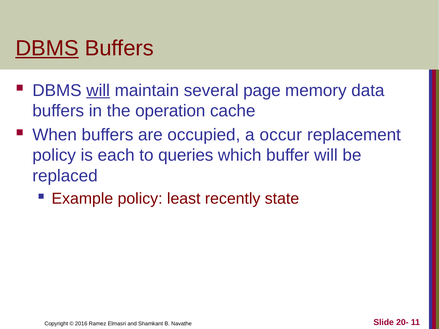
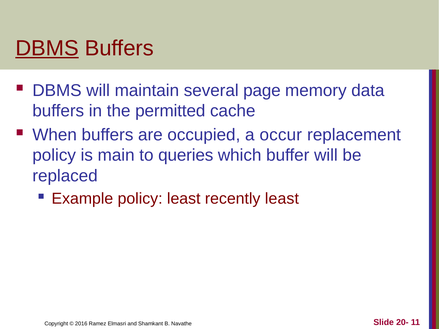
will underline: present -> none (98, 90)
operation: operation -> permitted (170, 111)
each: each -> main (116, 155)
recently state: state -> least (282, 199)
